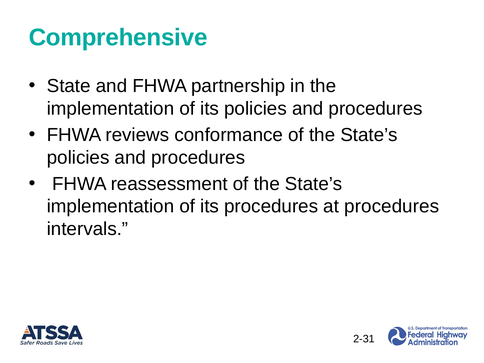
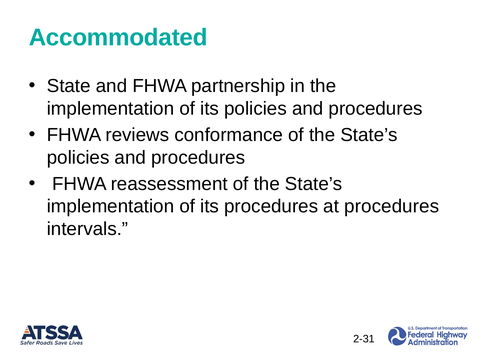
Comprehensive: Comprehensive -> Accommodated (118, 38)
